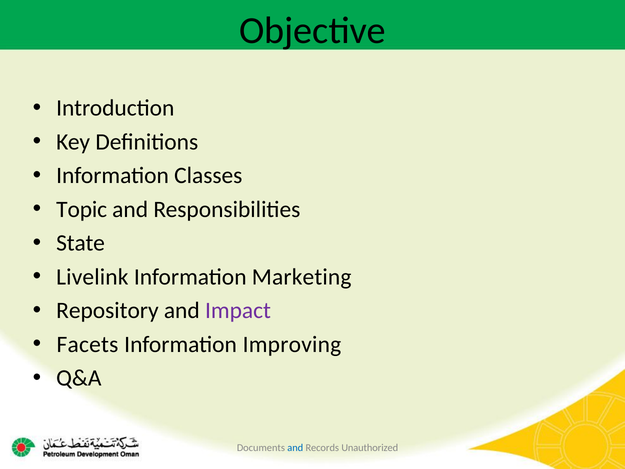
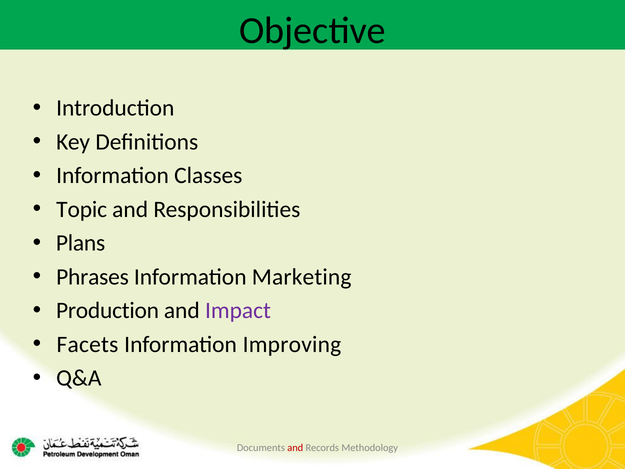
State: State -> Plans (81, 243)
Livelink: Livelink -> Phrases (93, 277)
Repository: Repository -> Production (108, 310)
and colour: blue -> red (295, 448)
Unauthorized: Unauthorized -> Methodology (370, 448)
